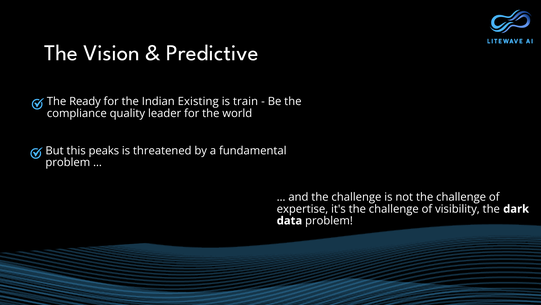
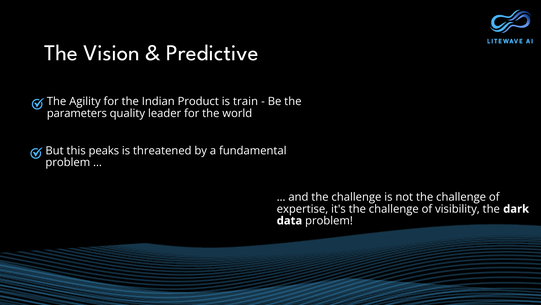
Ready: Ready -> Agility (85, 101)
Existing: Existing -> Product (198, 101)
compliance: compliance -> parameters (77, 113)
